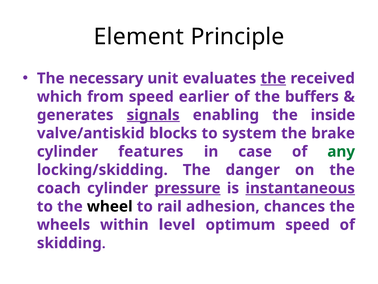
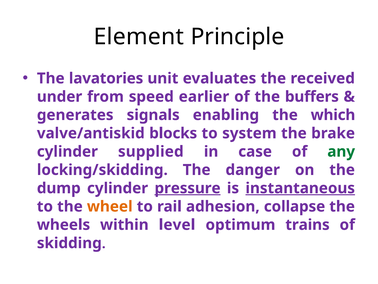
necessary: necessary -> lavatories (106, 78)
the underline: present -> none (273, 78)
which: which -> under (60, 97)
signals underline: present -> none (153, 115)
inside: inside -> which (333, 115)
features: features -> supplied (151, 151)
coach: coach -> dump (59, 188)
wheel colour: black -> orange (110, 206)
chances: chances -> collapse (295, 206)
optimum speed: speed -> trains (308, 224)
